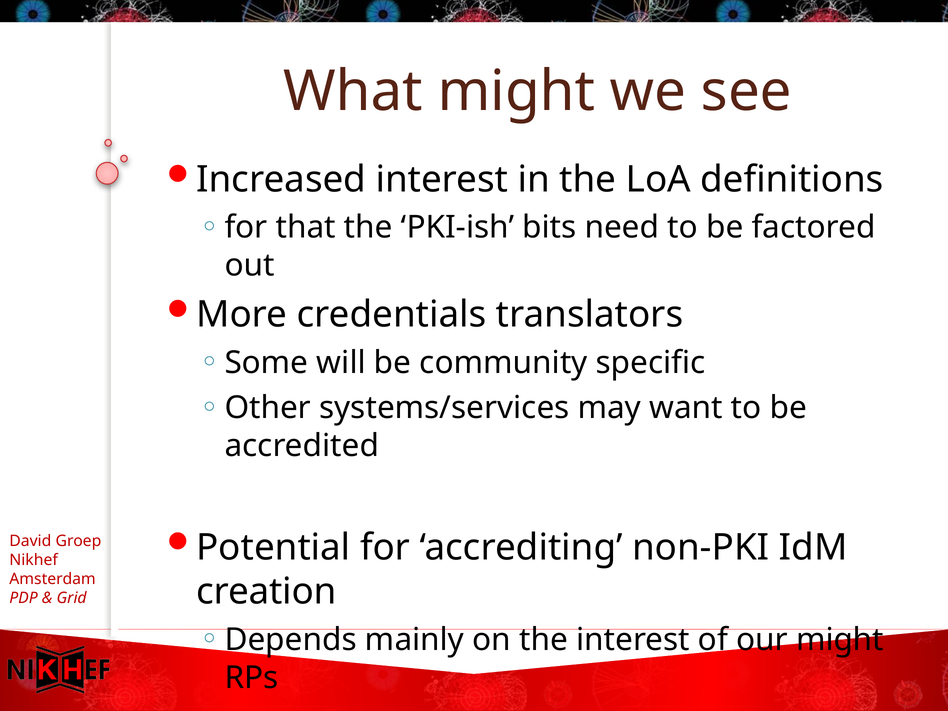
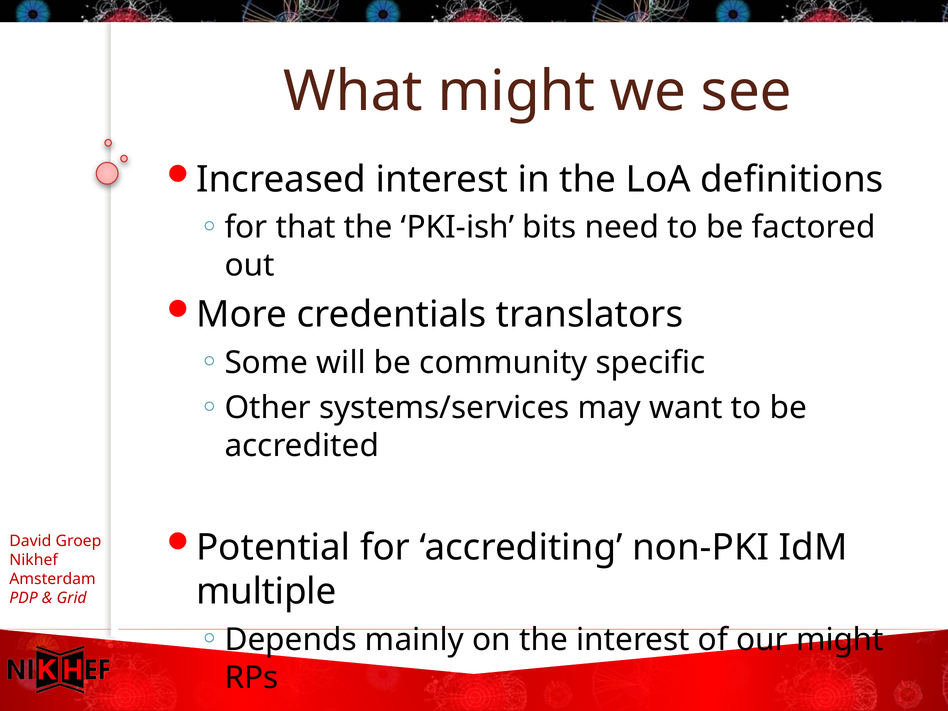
creation: creation -> multiple (266, 592)
